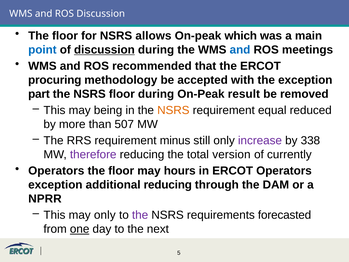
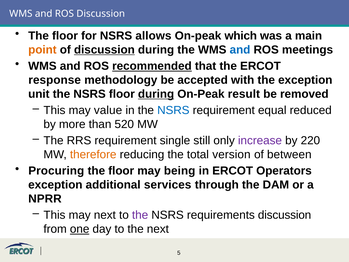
point colour: blue -> orange (42, 50)
recommended underline: none -> present (152, 66)
procuring: procuring -> response (55, 80)
part: part -> unit (39, 94)
during underline: none -> present (156, 94)
being: being -> value (108, 110)
NSRS colour: orange -> blue (173, 110)
507: 507 -> 520 (124, 124)
minus: minus -> single (175, 140)
338: 338 -> 220 (310, 140)
therefore colour: purple -> orange (93, 154)
currently: currently -> between (289, 154)
Operators: Operators -> Procuring (56, 171)
hours: hours -> being (180, 171)
additional reducing: reducing -> services (168, 185)
may only: only -> next (105, 215)
requirements forecasted: forecasted -> discussion (285, 215)
